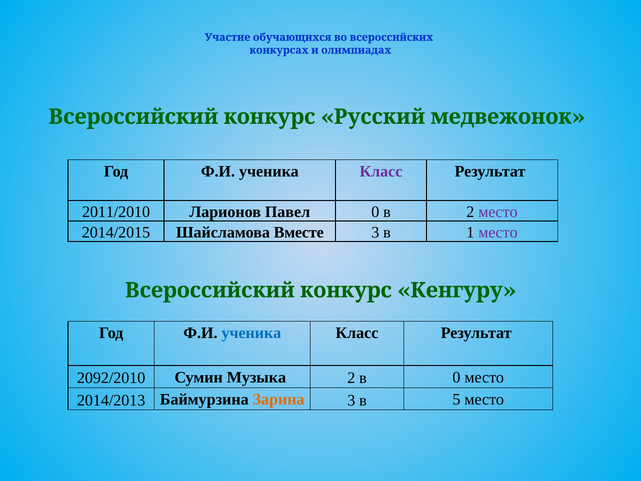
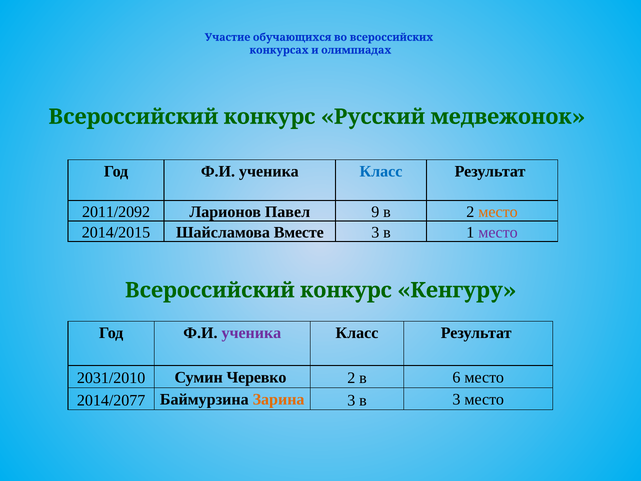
Класс colour: purple -> blue (381, 171)
2011/2010: 2011/2010 -> 2011/2092 (116, 212)
Павел 0: 0 -> 9 (375, 212)
место colour: purple -> orange (498, 212)
ученика colour: blue -> purple (251, 333)
2092/2010: 2092/2010 -> 2031/2010 (111, 378)
Музыка: Музыка -> Черевко (257, 377)
в 0: 0 -> 6 (456, 377)
2014/2013: 2014/2013 -> 2014/2077 (111, 400)
в 5: 5 -> 3 (456, 399)
